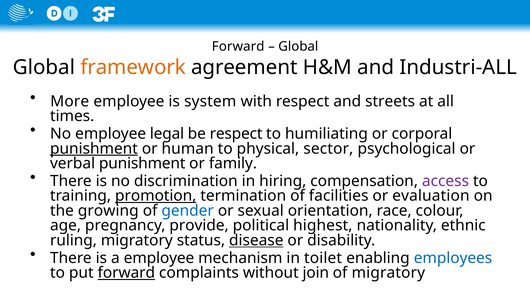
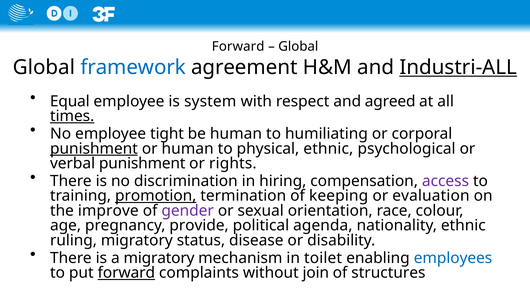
framework colour: orange -> blue (133, 67)
Industri-ALL underline: none -> present (458, 67)
More: More -> Equal (70, 101)
streets: streets -> agreed (390, 101)
times underline: none -> present (72, 116)
legal: legal -> tight (167, 134)
be respect: respect -> human (236, 134)
physical sector: sector -> ethnic (328, 149)
family: family -> rights (233, 163)
facilities: facilities -> keeping (339, 196)
growing: growing -> improve (108, 211)
gender colour: blue -> purple (188, 211)
highest: highest -> agenda (323, 226)
disease underline: present -> none (256, 240)
a employee: employee -> migratory (159, 258)
of migratory: migratory -> structures (388, 273)
